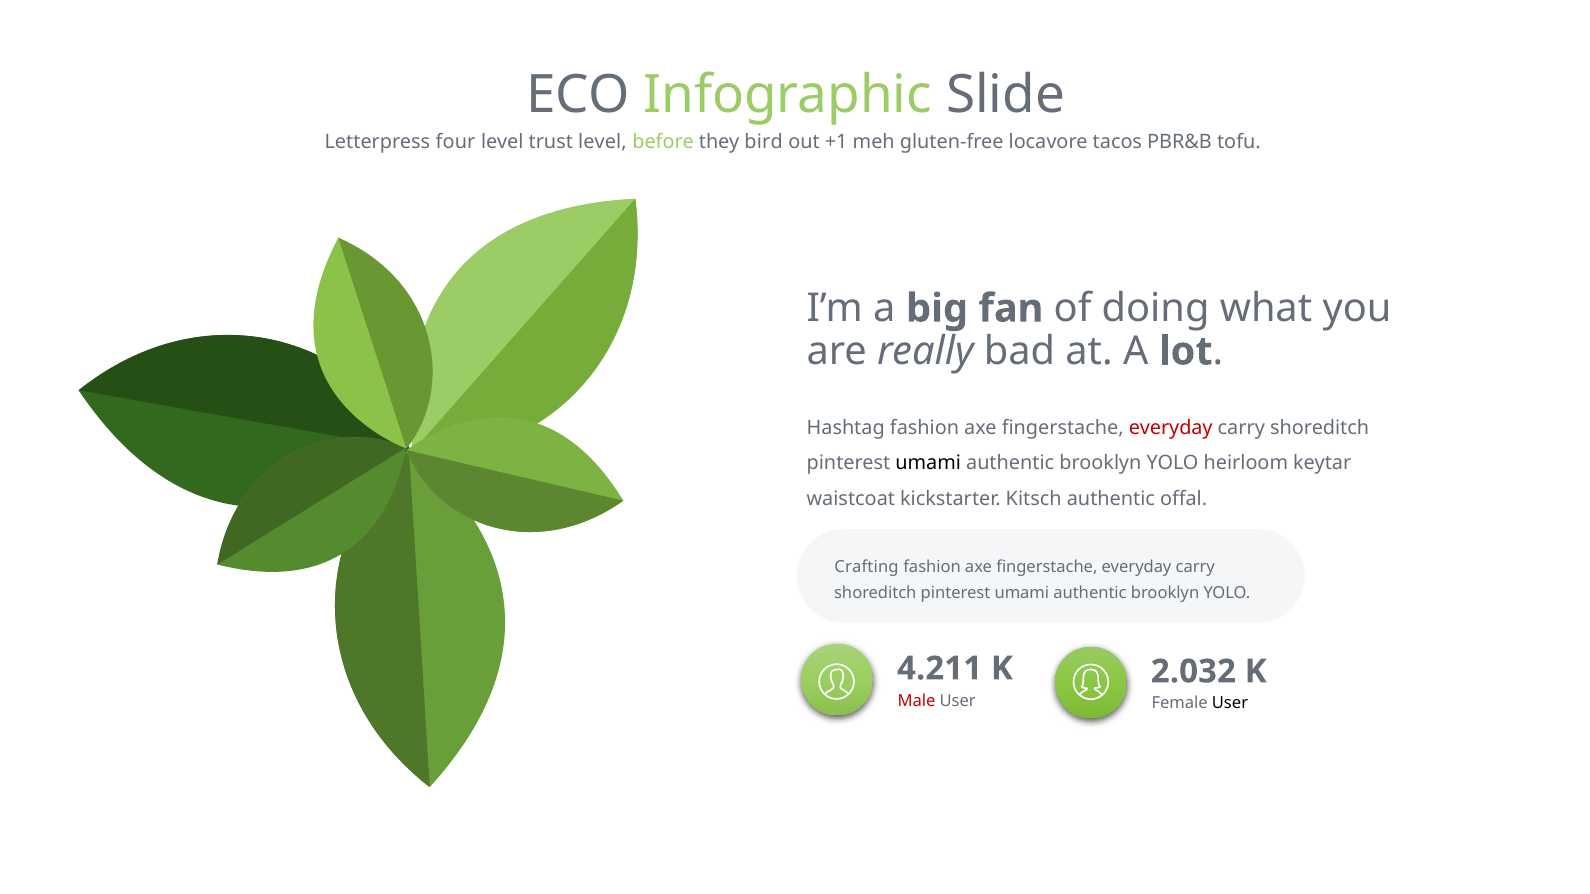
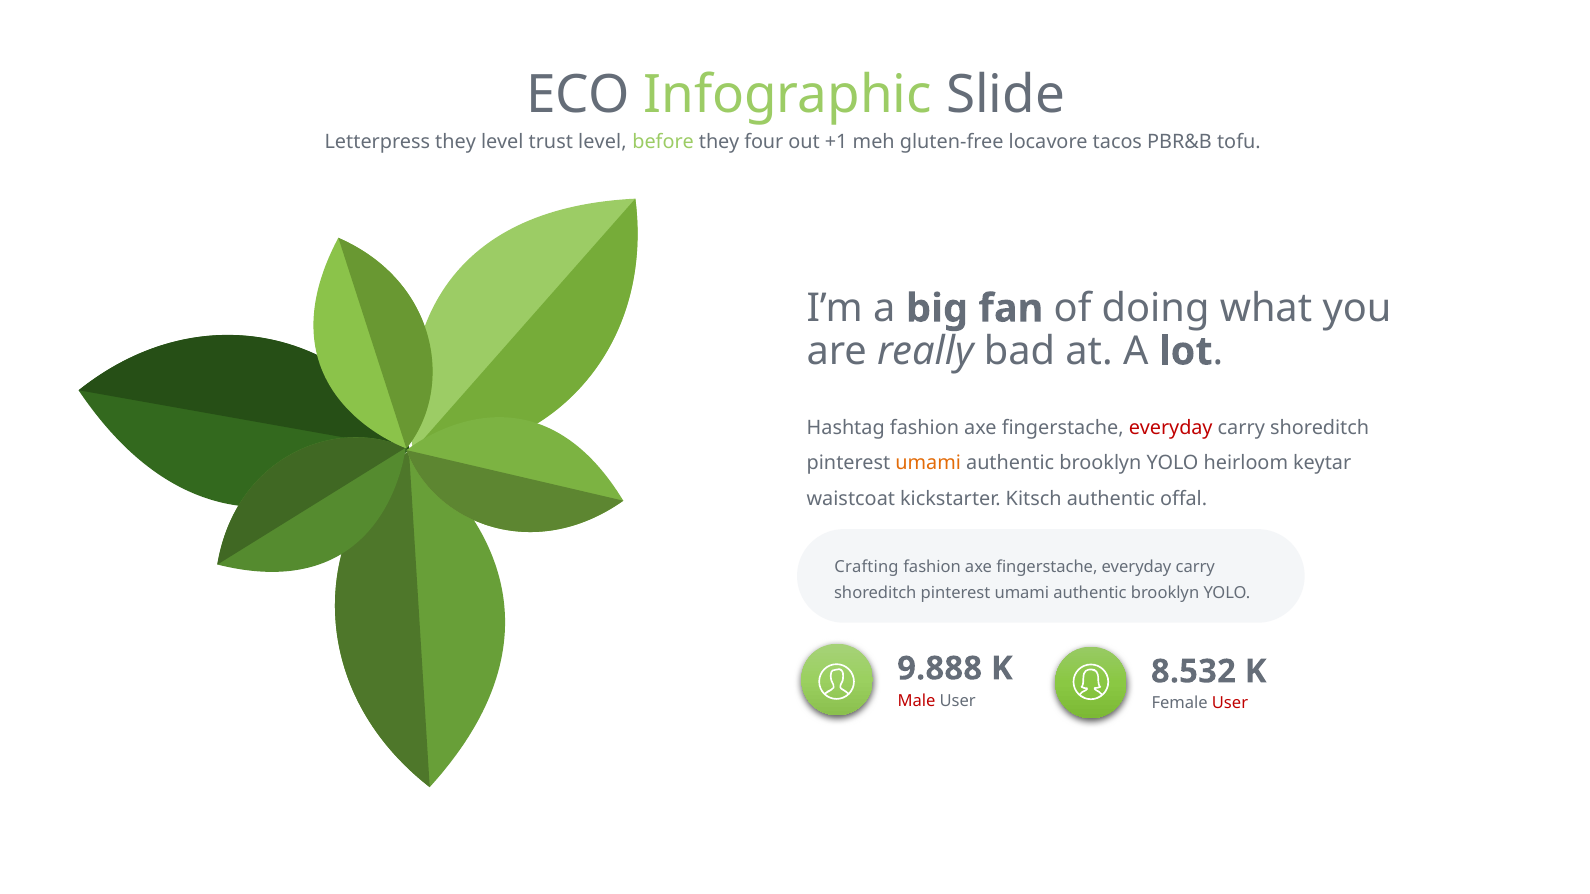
Letterpress four: four -> they (456, 142)
bird: bird -> four (764, 142)
umami colour: black -> orange (928, 464)
4.211: 4.211 -> 9.888 (940, 669)
2.032: 2.032 -> 8.532 (1193, 672)
User colour: black -> red (1230, 703)
